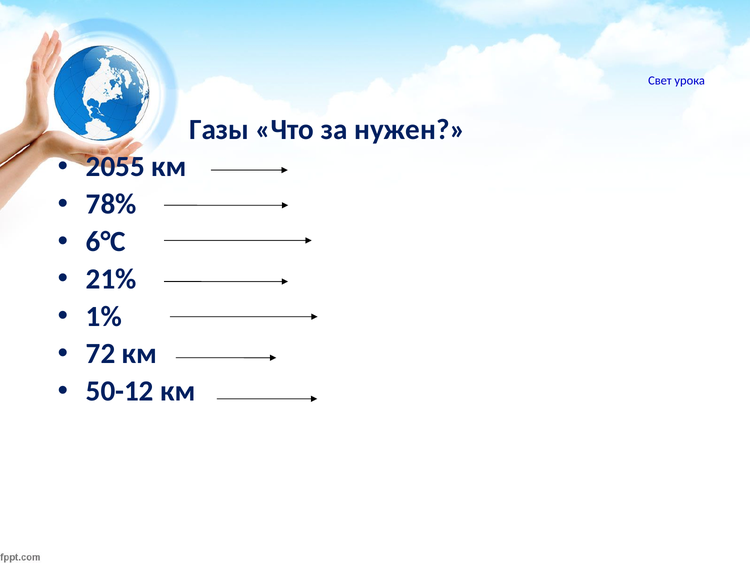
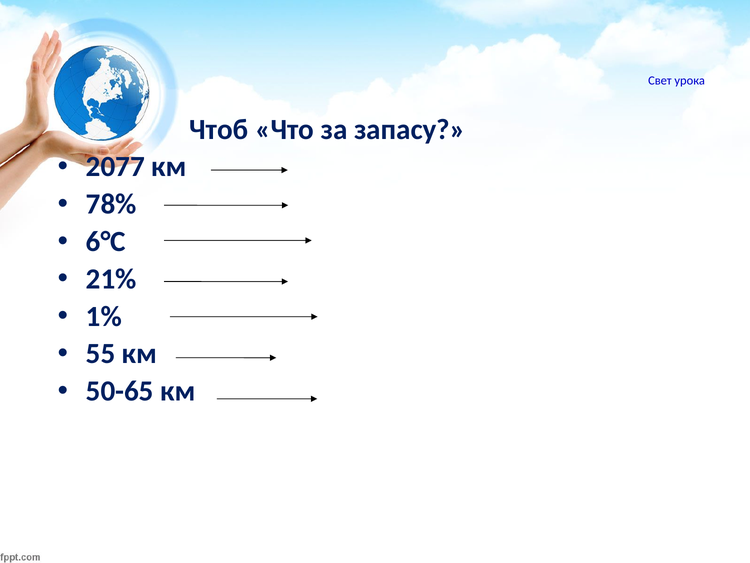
Газы: Газы -> Чтоб (219, 129)
нужен: нужен -> запасу (410, 129)
2055: 2055 -> 2077 (115, 167)
72: 72 -> 55 (101, 353)
50-12: 50-12 -> 50-65 (120, 391)
